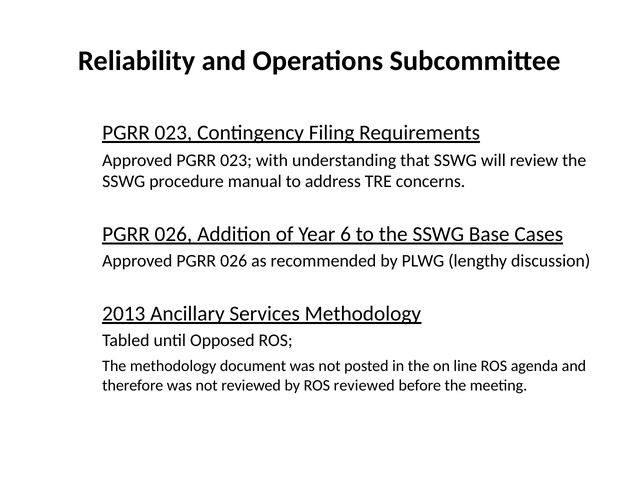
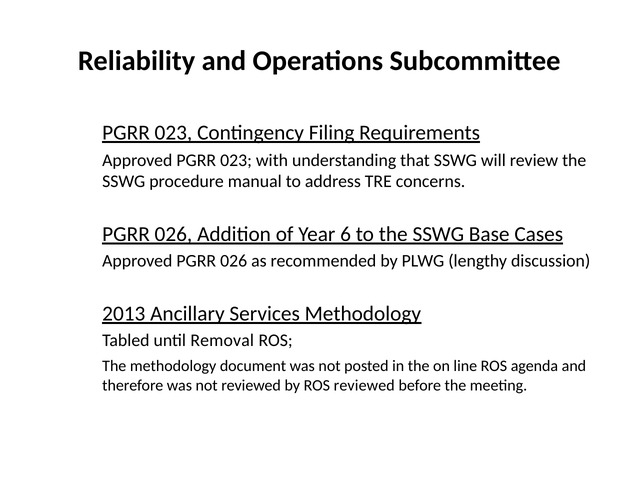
Opposed: Opposed -> Removal (222, 341)
